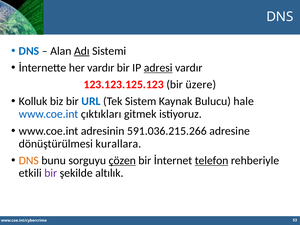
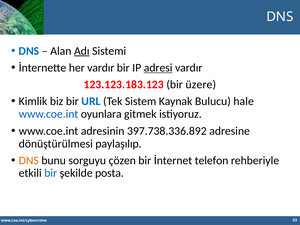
123.123.125.123: 123.123.125.123 -> 123.123.183.123 (124, 84)
Kolluk: Kolluk -> Kimlik (33, 101)
çıktıkları: çıktıkları -> oyunlara (101, 114)
591.036.215.266: 591.036.215.266 -> 397.738.336.892 (167, 131)
kurallara: kurallara -> paylaşılıp (118, 144)
çözen underline: present -> none (122, 160)
telefon underline: present -> none (212, 160)
bir colour: purple -> blue (51, 173)
altılık: altılık -> posta (109, 173)
